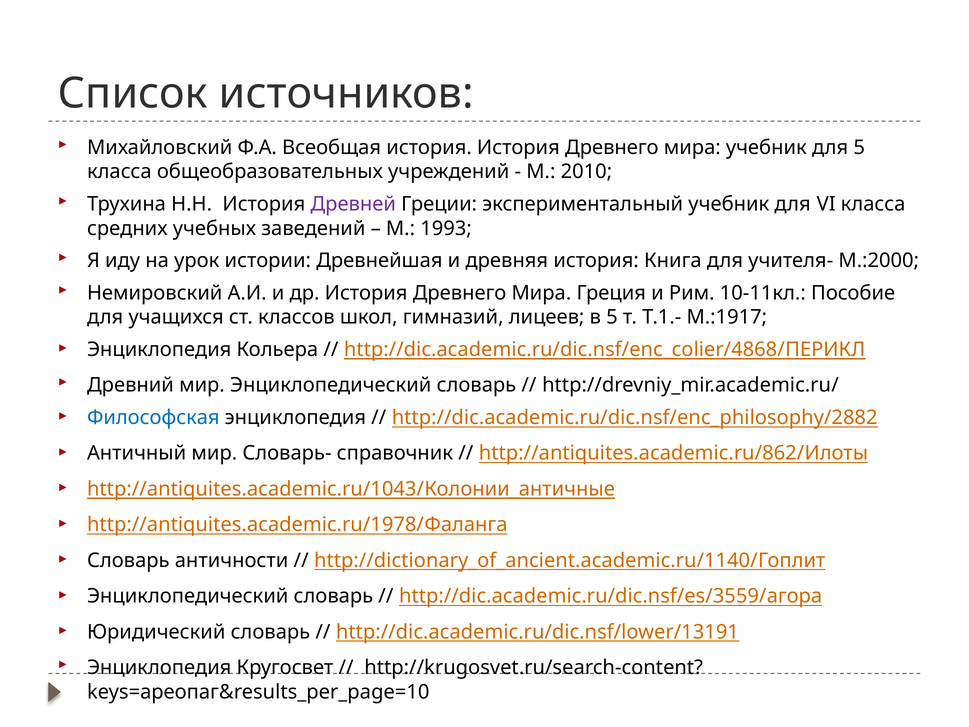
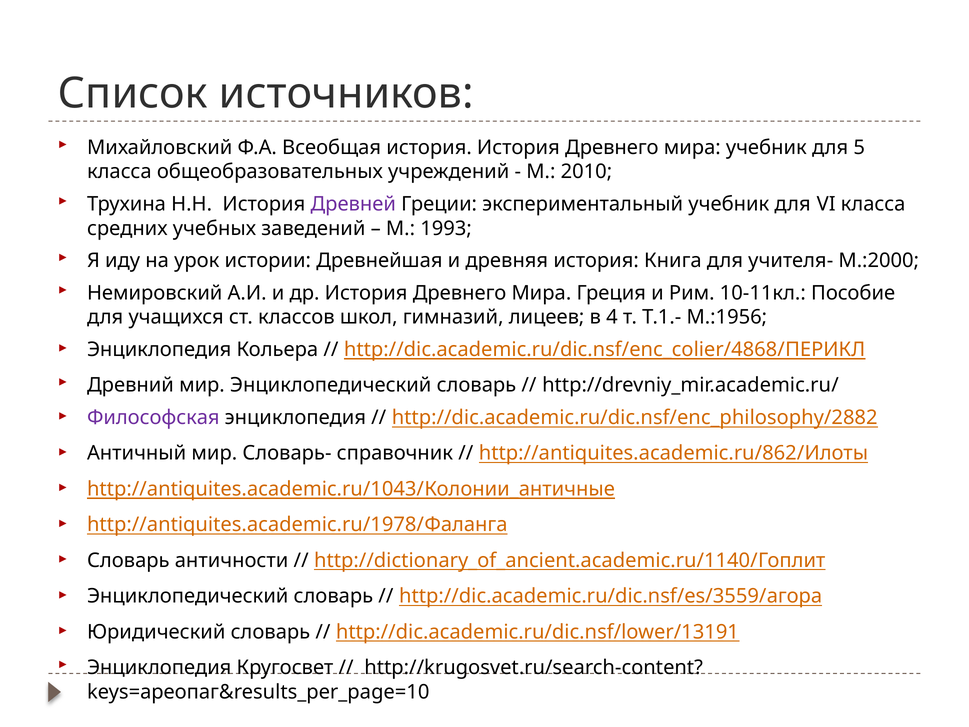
в 5: 5 -> 4 (612, 317)
М.:1917: М.:1917 -> М.:1956 (727, 317)
Философская colour: blue -> purple (153, 417)
